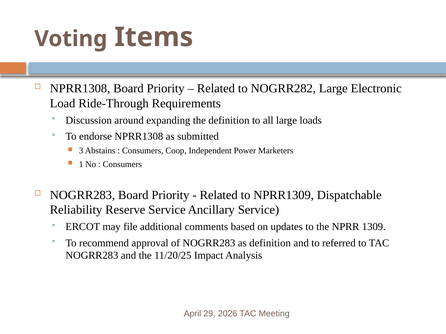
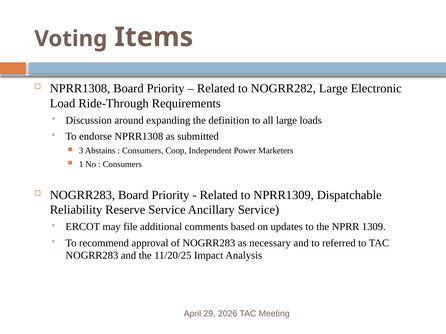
as definition: definition -> necessary (270, 243)
